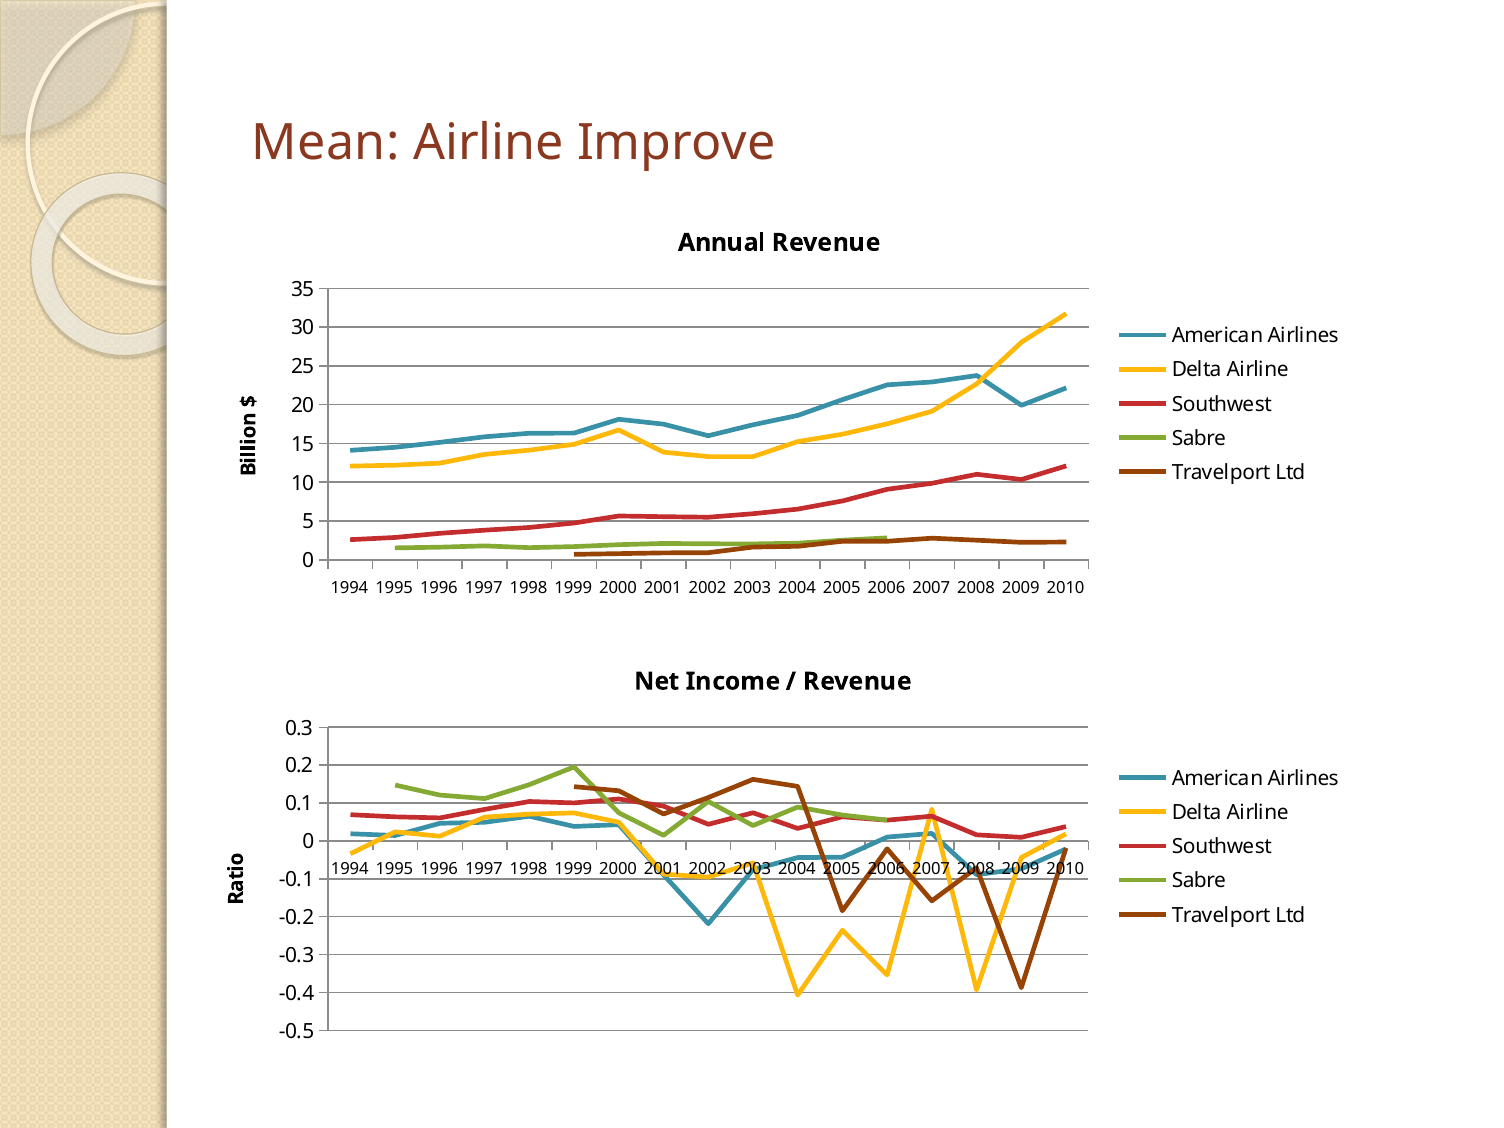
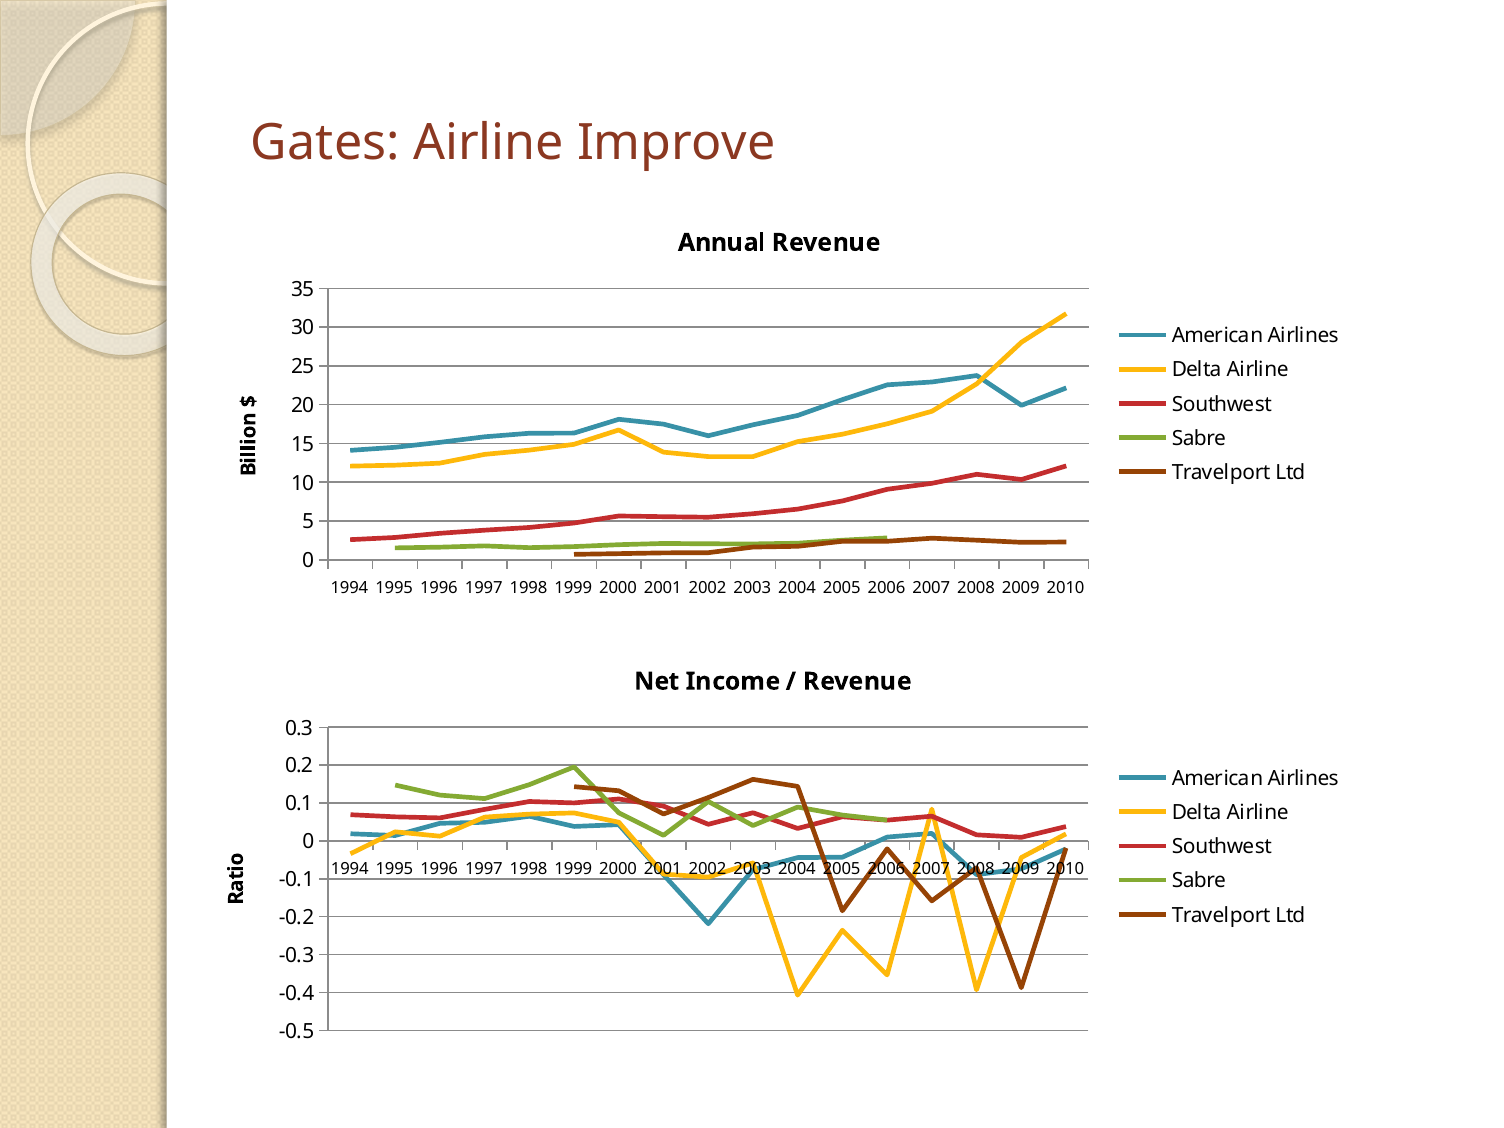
Mean: Mean -> Gates (326, 143)
